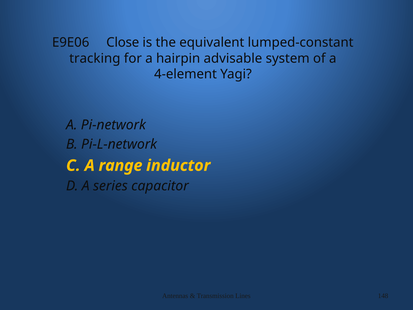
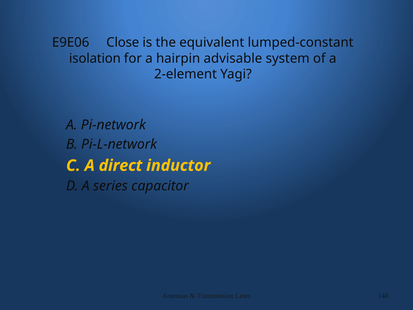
tracking: tracking -> isolation (95, 58)
4-element: 4-element -> 2-element (186, 74)
range: range -> direct (121, 165)
